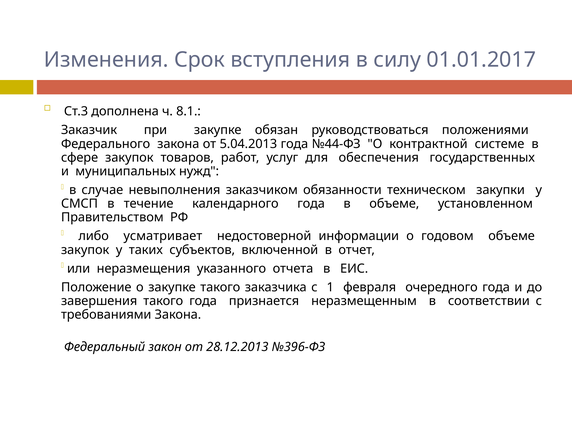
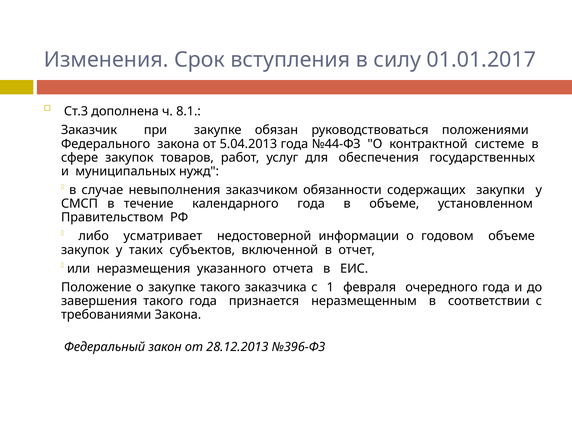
техническом: техническом -> содержащих (426, 190)
